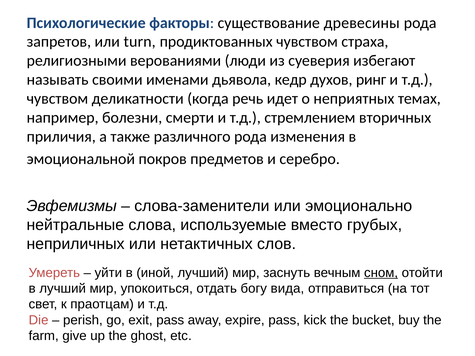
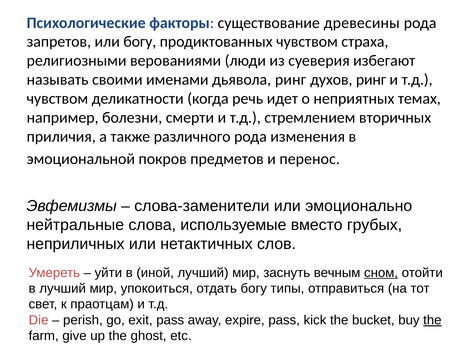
или turn: turn -> богу (140, 42)
дьявола кедр: кедр -> ринг (291, 80)
серебро: серебро -> перенос (310, 159)
вида: вида -> типы (287, 289)
the underline: none -> present (432, 320)
